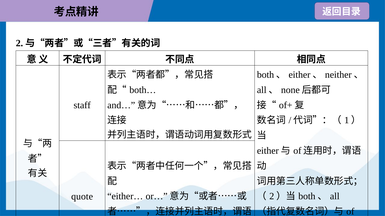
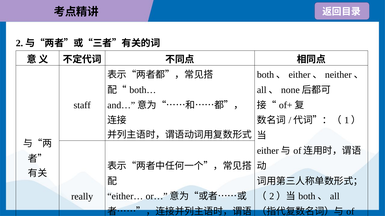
quote: quote -> really (82, 197)
